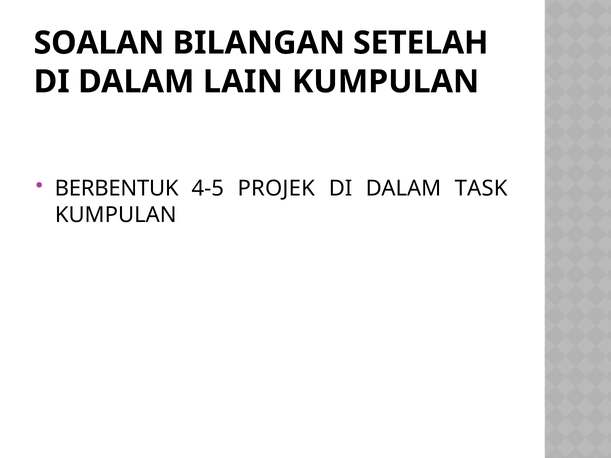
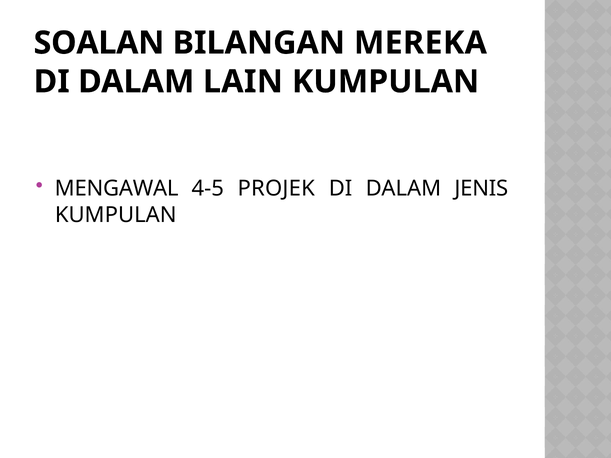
SETELAH: SETELAH -> MEREKA (420, 43)
BERBENTUK: BERBENTUK -> MENGAWAL (117, 188)
TASK: TASK -> JENIS (481, 188)
